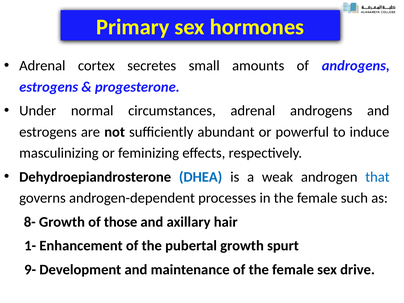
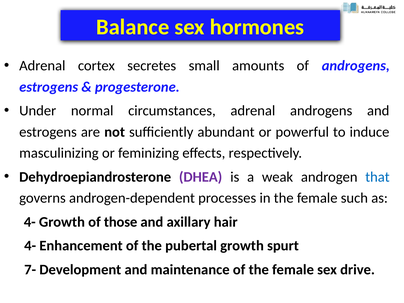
Primary: Primary -> Balance (133, 27)
DHEA colour: blue -> purple (201, 177)
8-: 8- -> 4- (30, 222)
1-: 1- -> 4- (30, 246)
9-: 9- -> 7- (30, 270)
